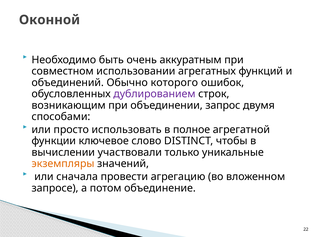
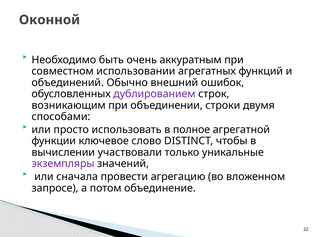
которого: которого -> внешний (174, 83)
запрос: запрос -> строки (223, 105)
экземпляры colour: orange -> purple (63, 164)
